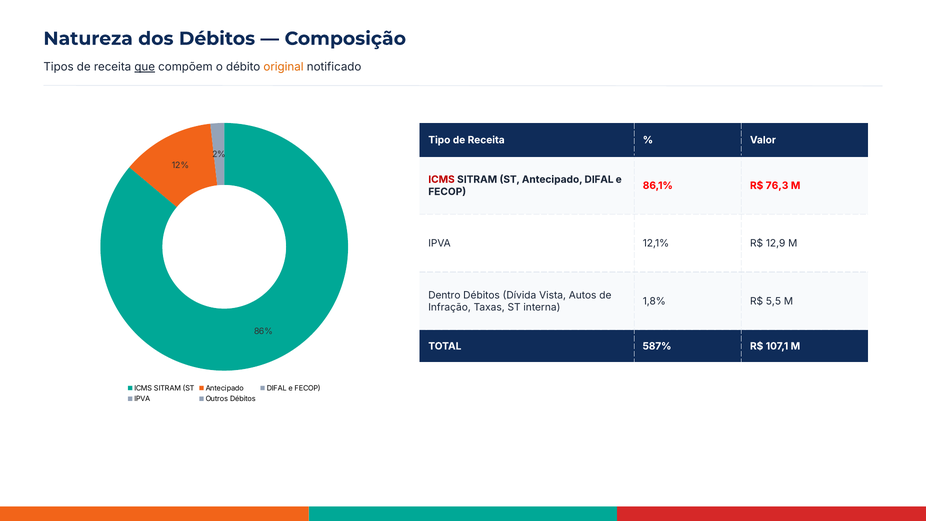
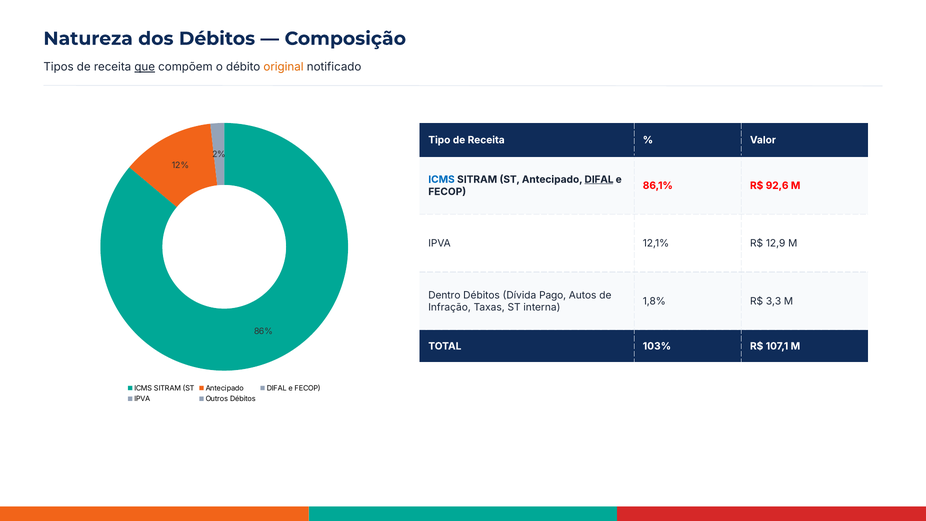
ICMS colour: red -> blue (441, 179)
DIFAL underline: none -> present (599, 179)
76,3: 76,3 -> 92,6 (777, 186)
Vista: Vista -> Pago (553, 295)
5,5: 5,5 -> 3,3 (774, 301)
587%: 587% -> 103% (657, 346)
